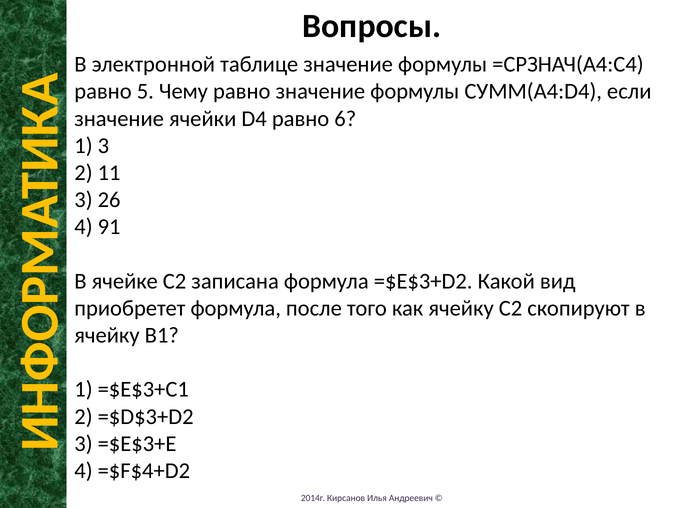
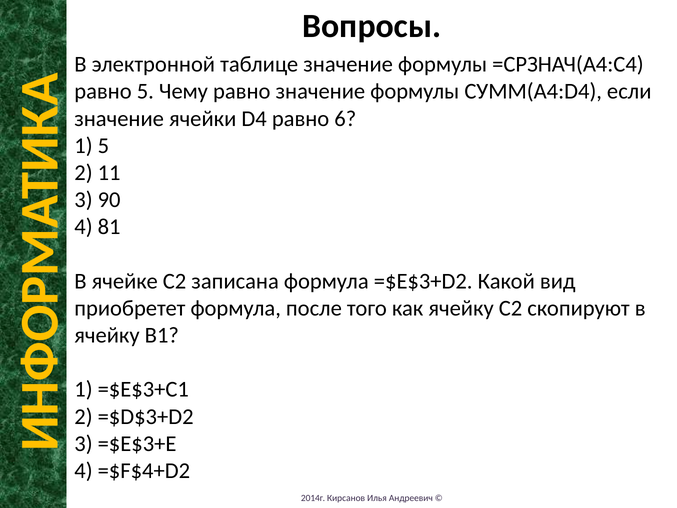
1 3: 3 -> 5 (103, 146)
26: 26 -> 90 (109, 200)
91: 91 -> 81 (109, 227)
